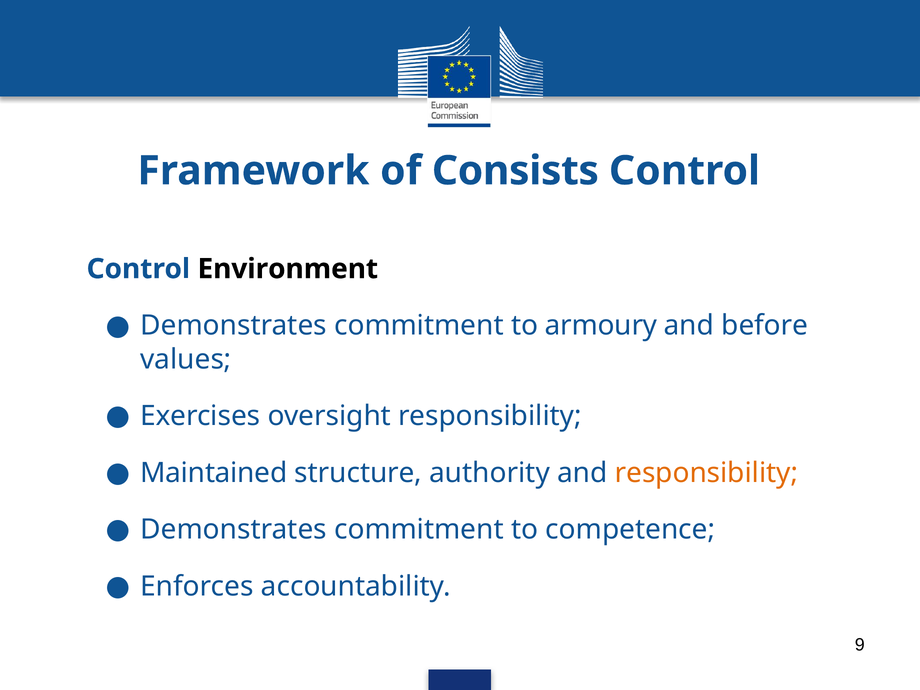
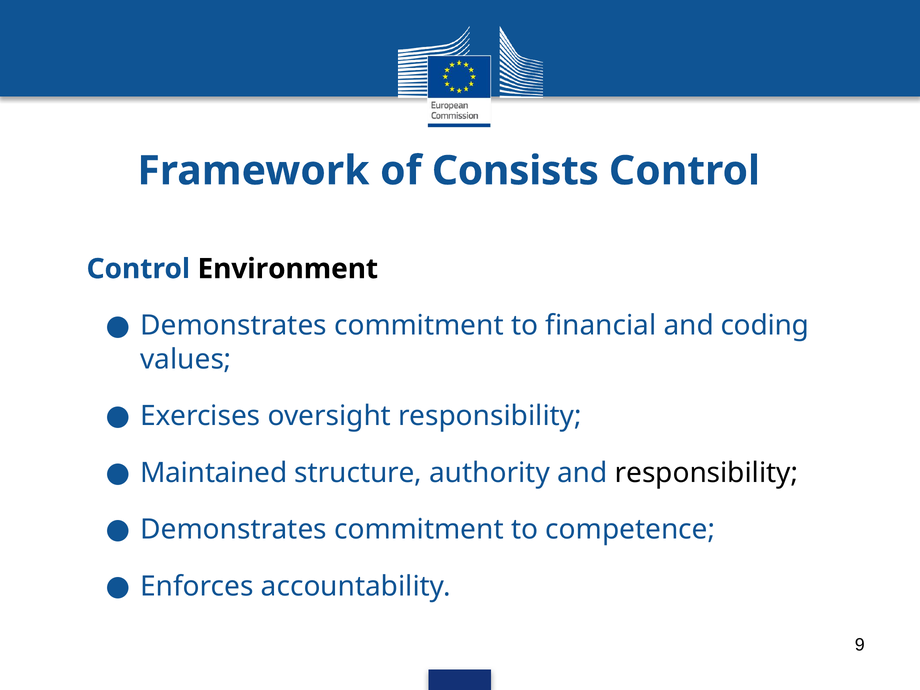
armoury: armoury -> financial (601, 326)
before: before -> coding (765, 326)
responsibility colour: orange -> black (706, 473)
